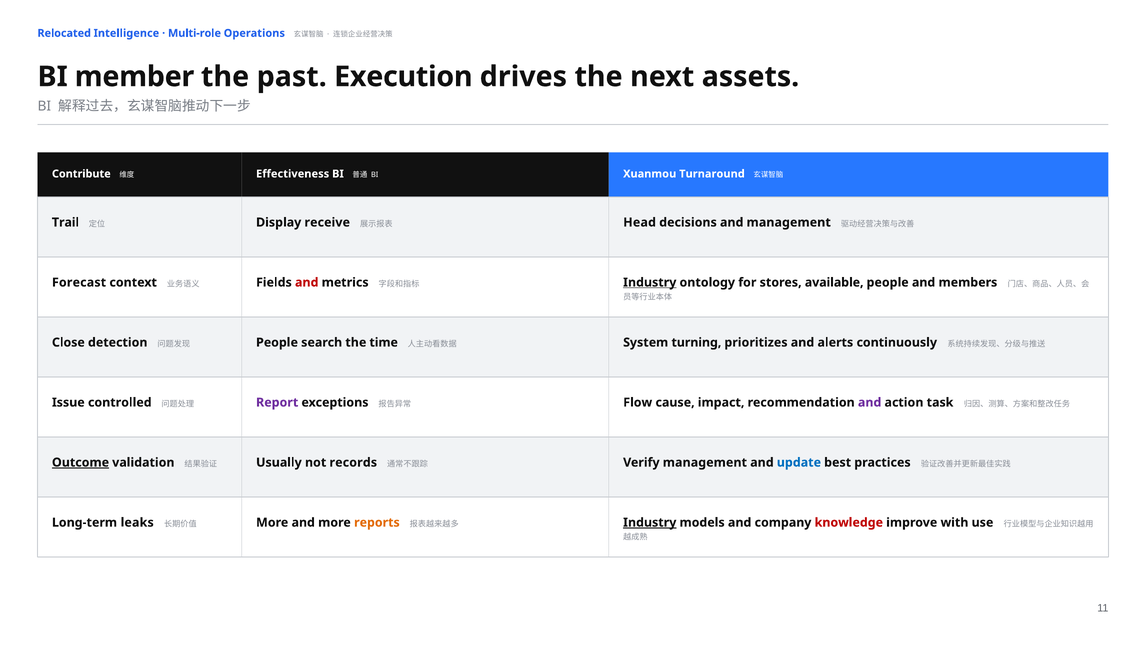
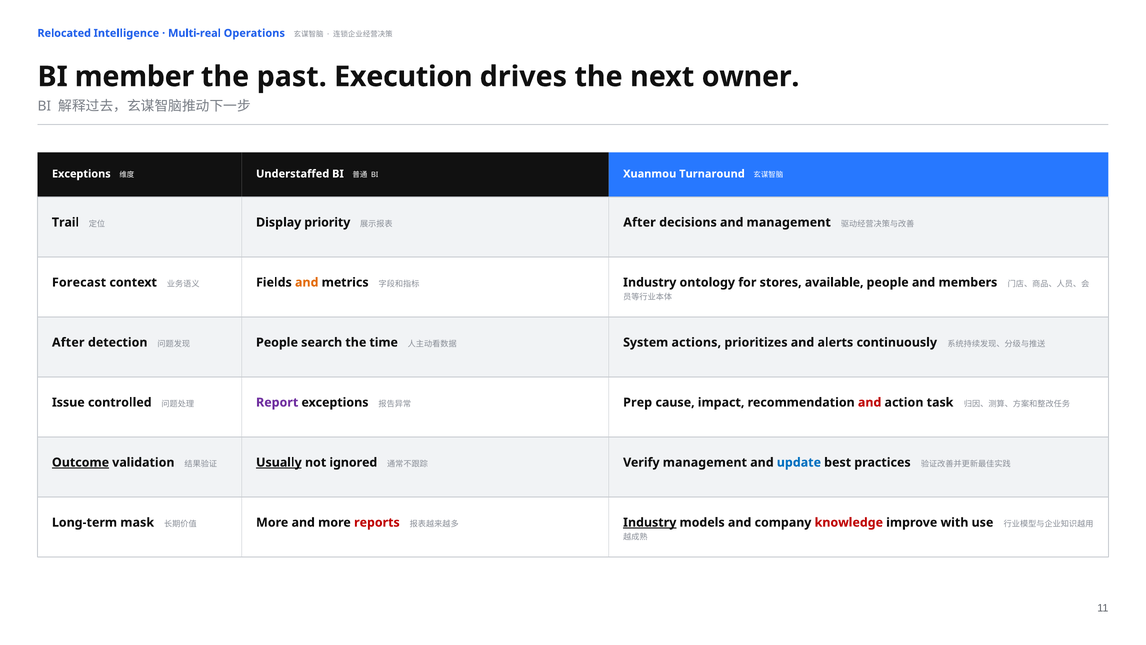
Multi-role: Multi-role -> Multi-real (194, 33)
assets: assets -> owner (751, 77)
Contribute: Contribute -> Exceptions (81, 174)
Effectiveness: Effectiveness -> Understaffed (293, 174)
receive: receive -> priority (327, 222)
Head: Head -> After (640, 222)
and colour: red -> orange (307, 282)
Industry underline: present -> none (650, 282)
Close: Close -> After (68, 342)
turning: turning -> actions (696, 342)
Flow: Flow -> Prep (638, 402)
and colour: purple -> red (870, 402)
Usually underline: none -> present (279, 462)
records: records -> ignored (353, 462)
leaks: leaks -> mask (137, 522)
reports colour: orange -> red (377, 522)
